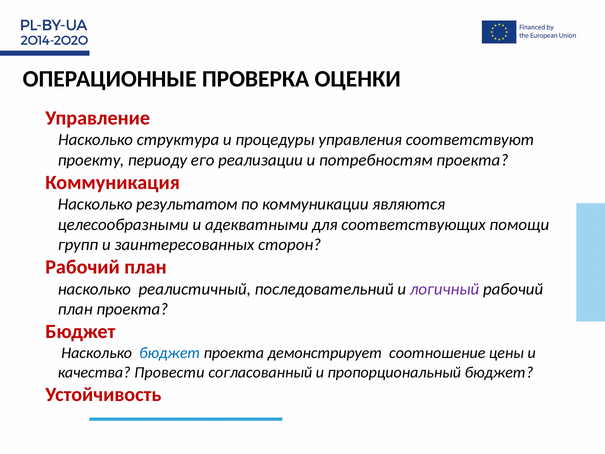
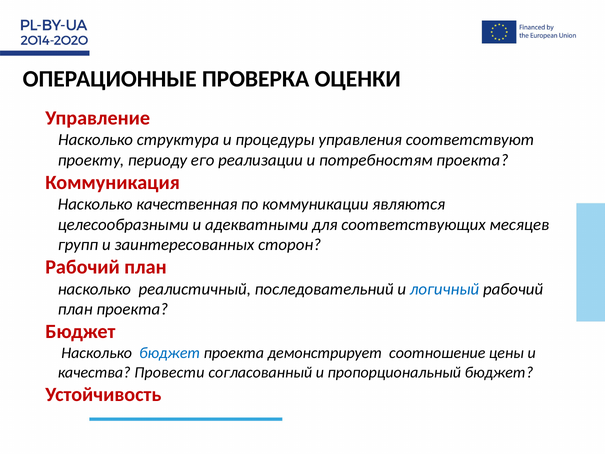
результатом: результатом -> качественная (187, 204)
помощи: помощи -> месяцев (519, 224)
логичный colour: purple -> blue (445, 289)
